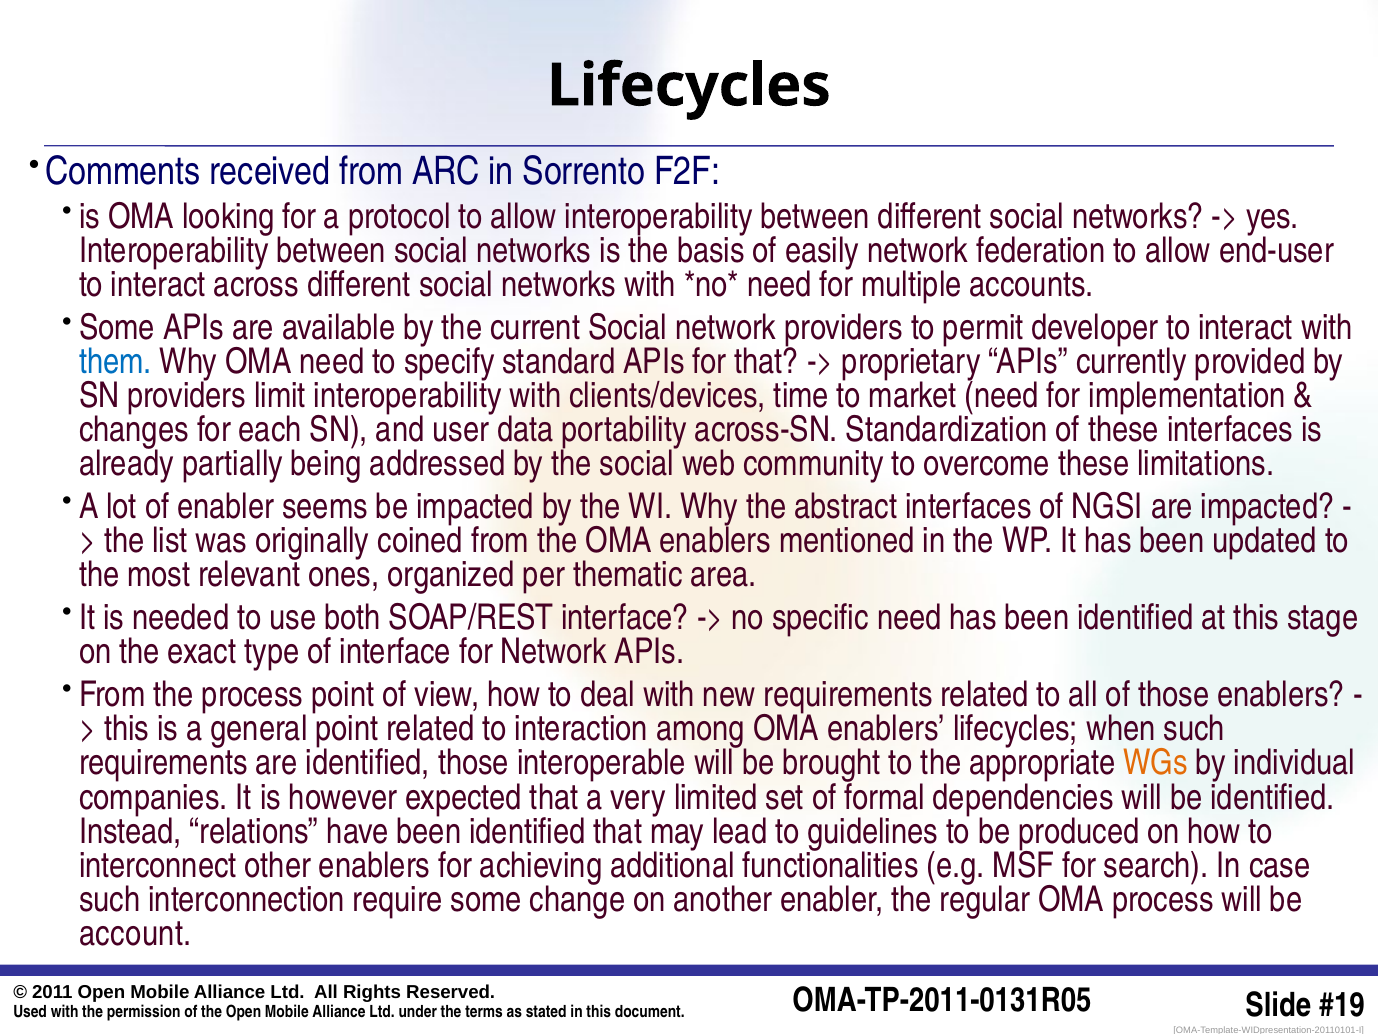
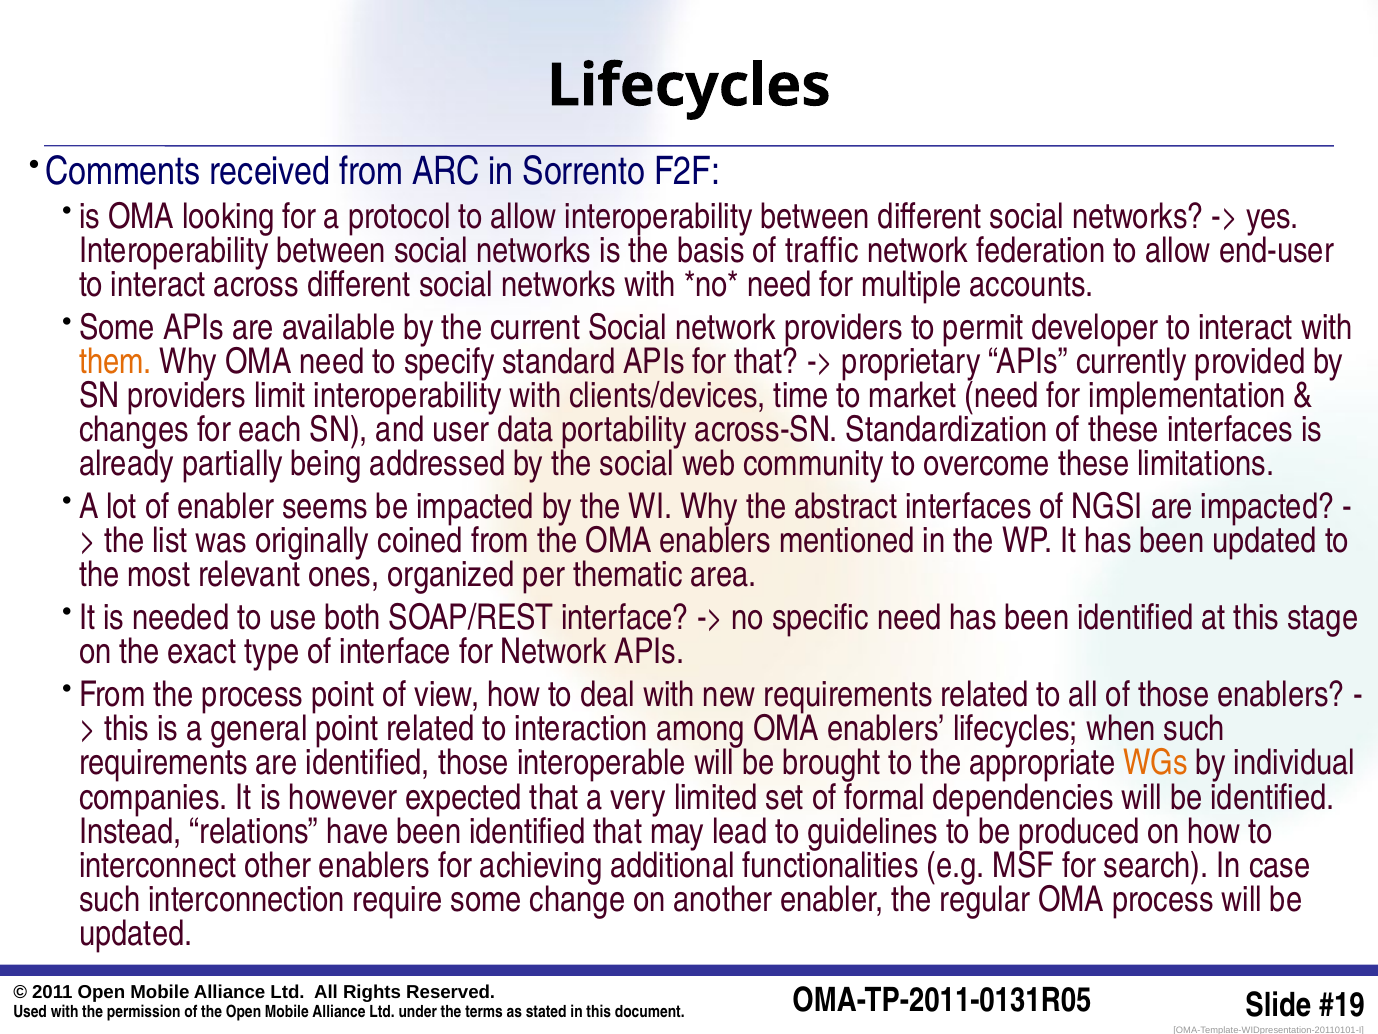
easily: easily -> traffic (822, 250)
them colour: blue -> orange (116, 361)
account: account -> updated (136, 933)
